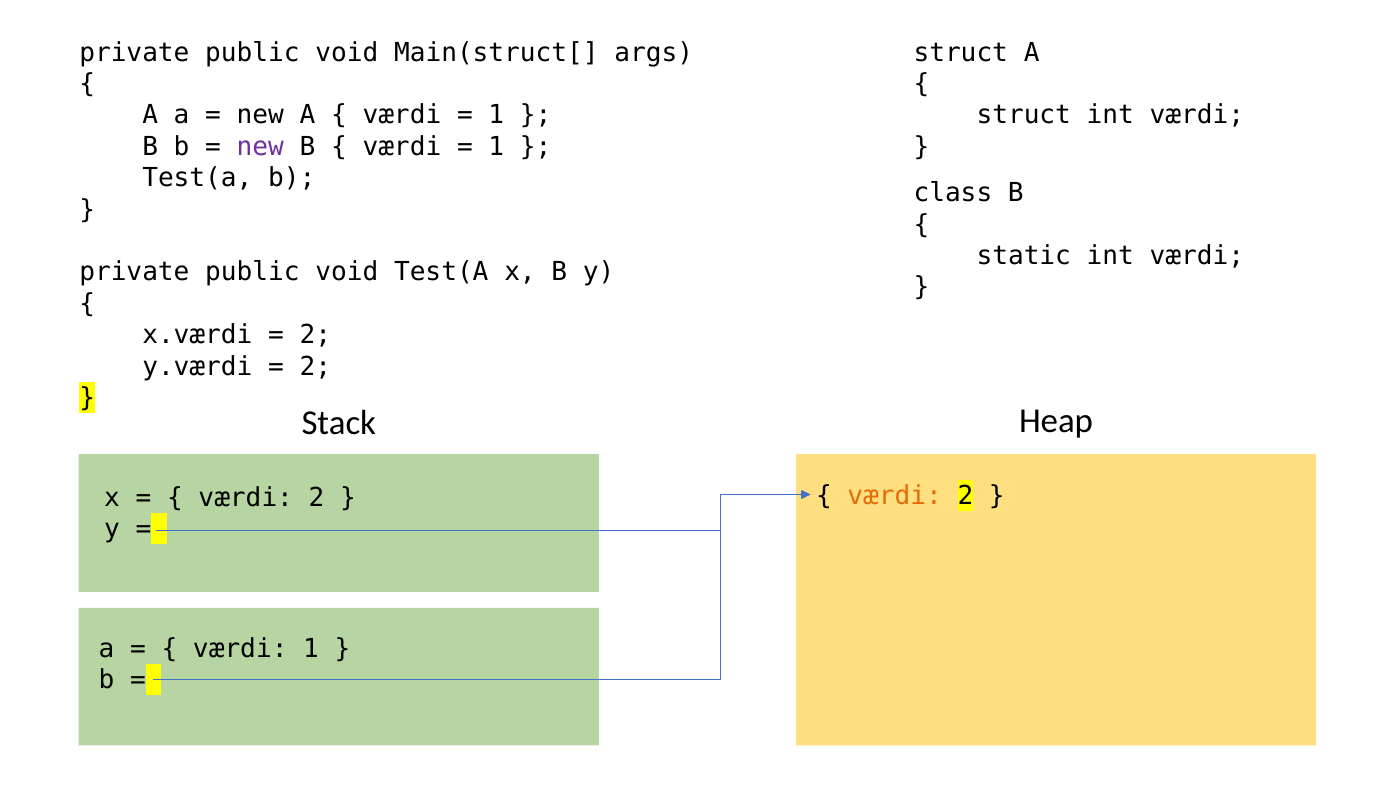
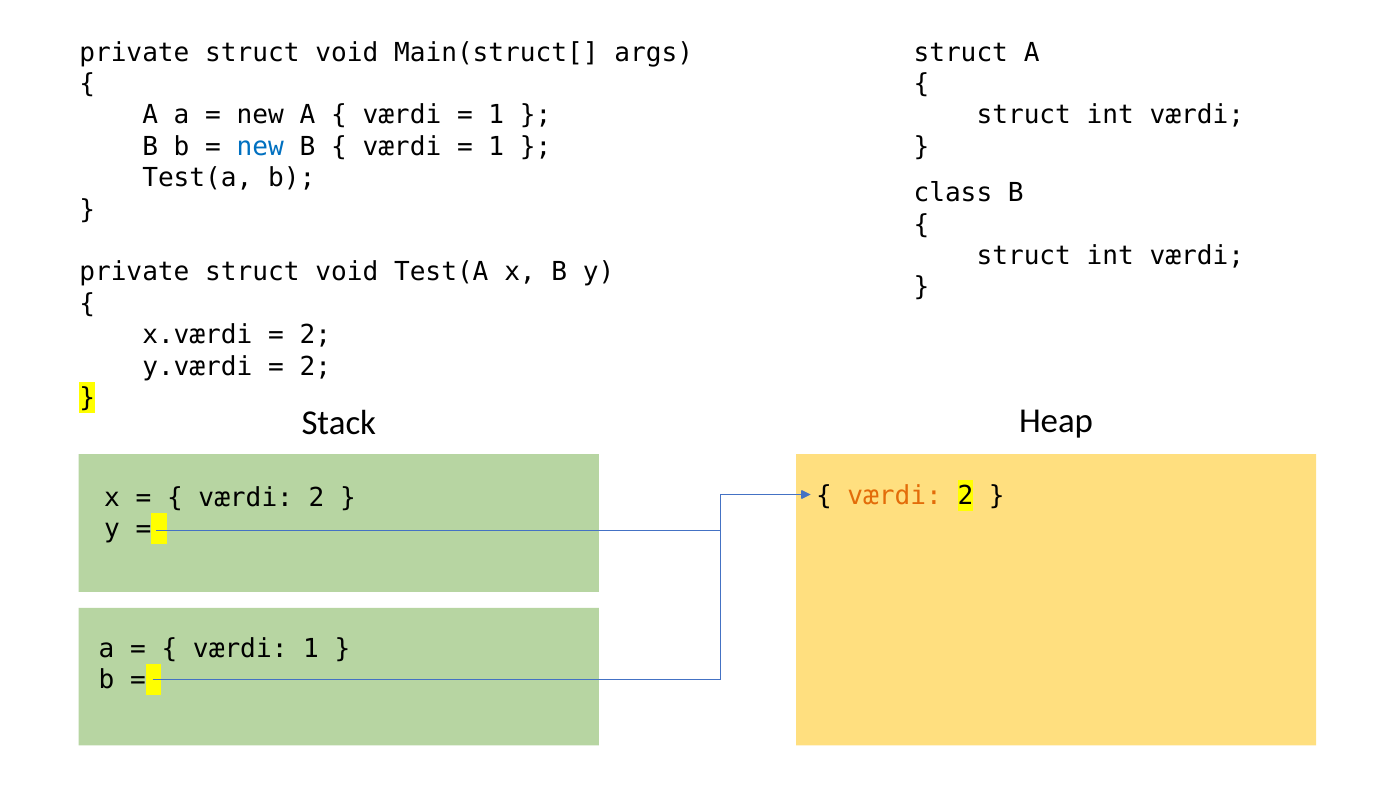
public: public -> struct (252, 52)
new colour: purple -> blue (260, 147)
static: static -> struct (1024, 256)
public: public -> struct (252, 272)
